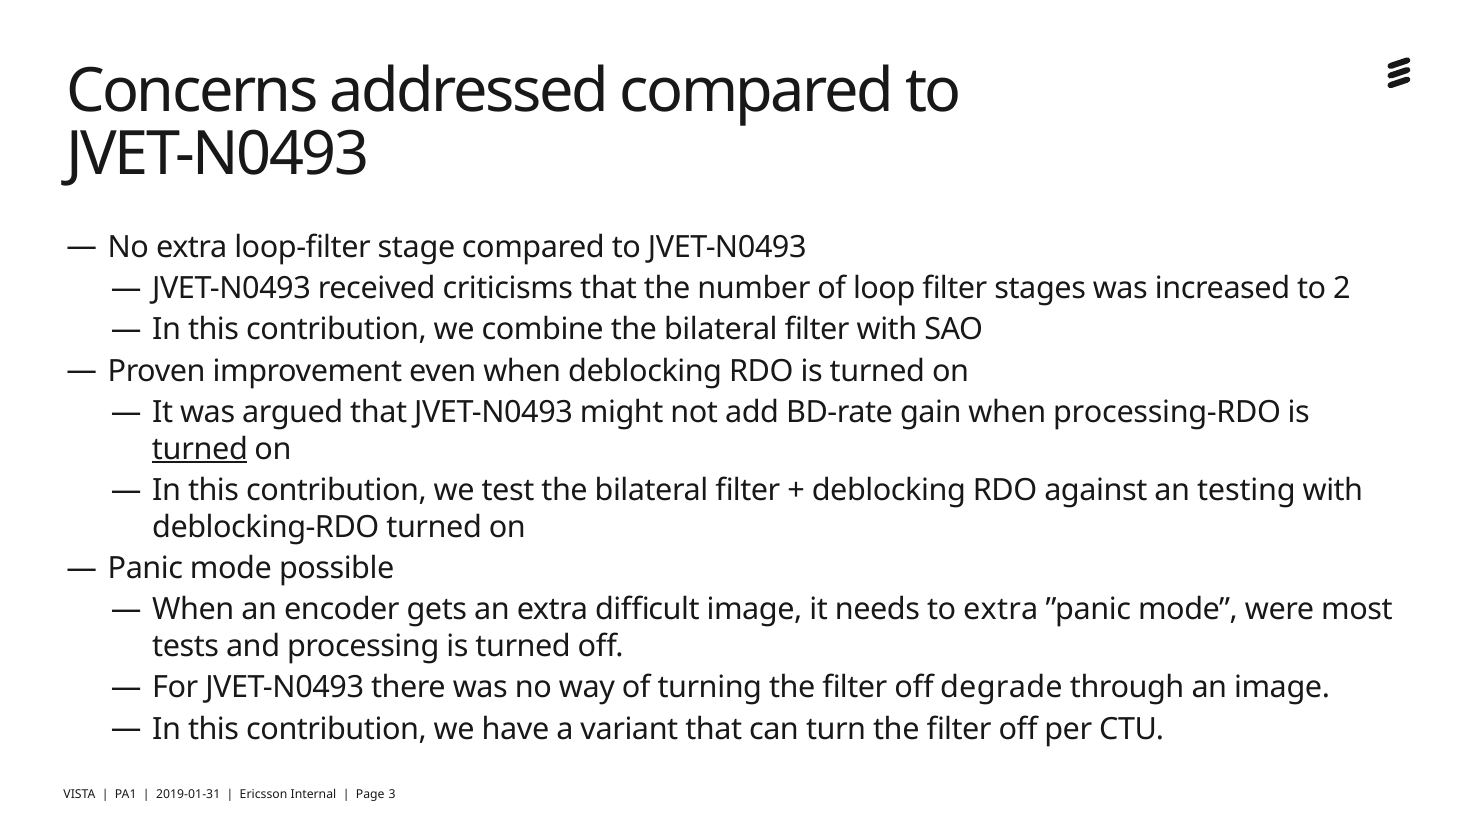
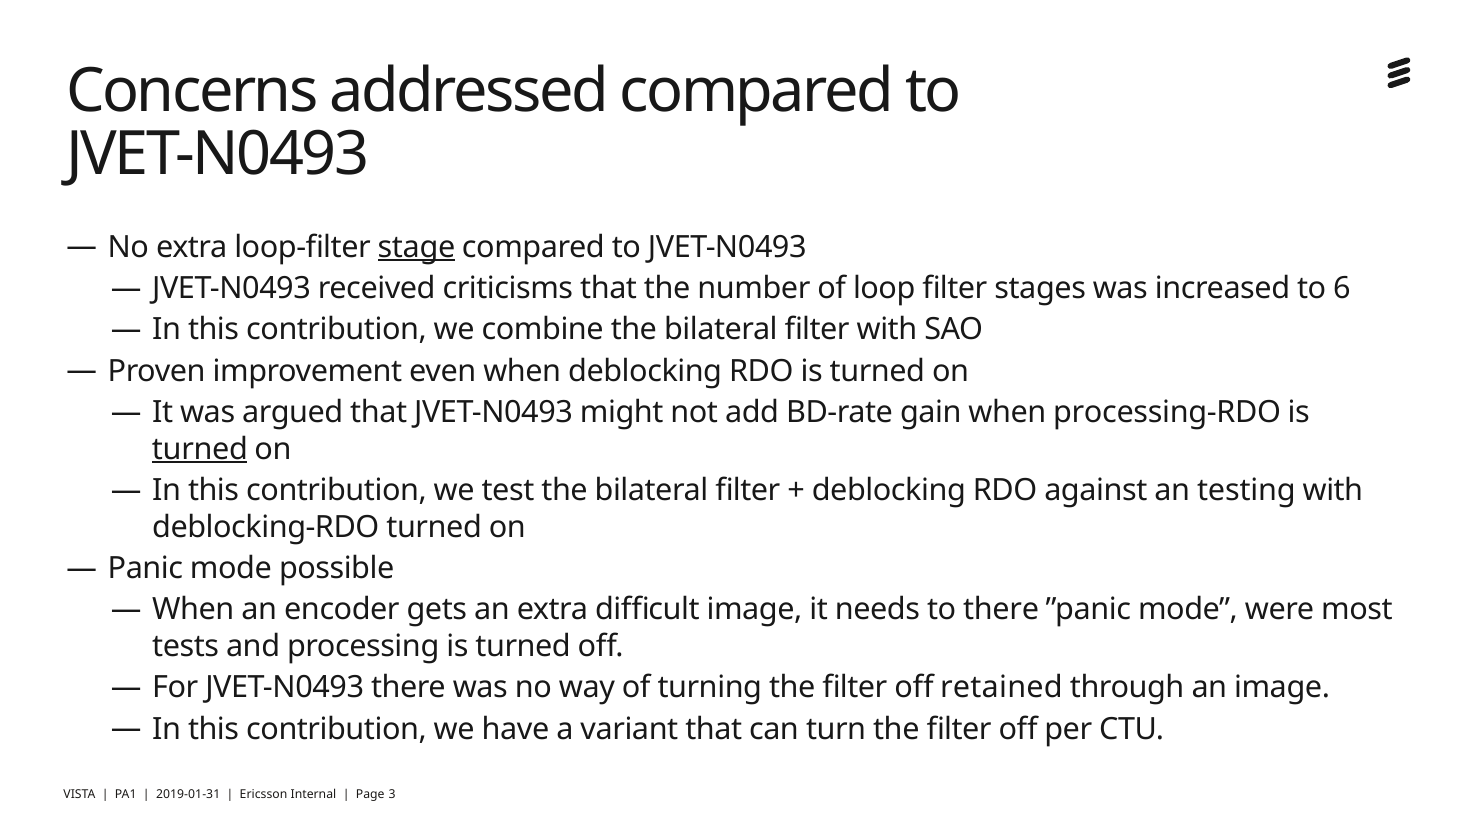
stage underline: none -> present (416, 247)
2: 2 -> 6 (1342, 288)
to extra: extra -> there (1001, 610)
degrade: degrade -> retained (1001, 688)
